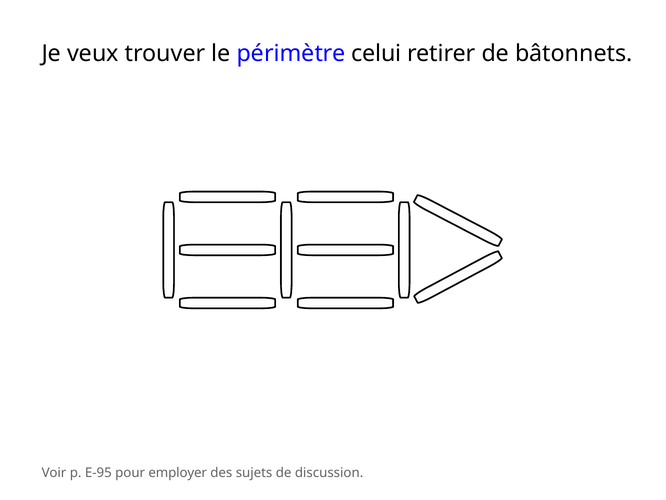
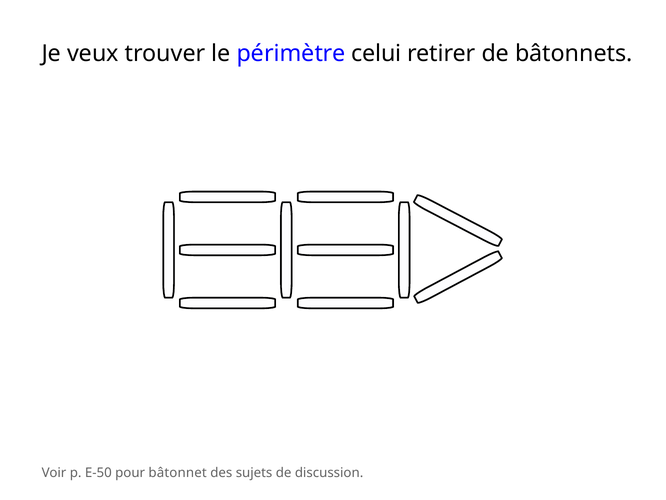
E-95: E-95 -> E-50 (98, 472)
employer: employer -> bâtonnet (178, 472)
